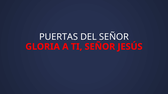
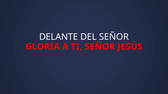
PUERTAS: PUERTAS -> DELANTE (59, 37)
